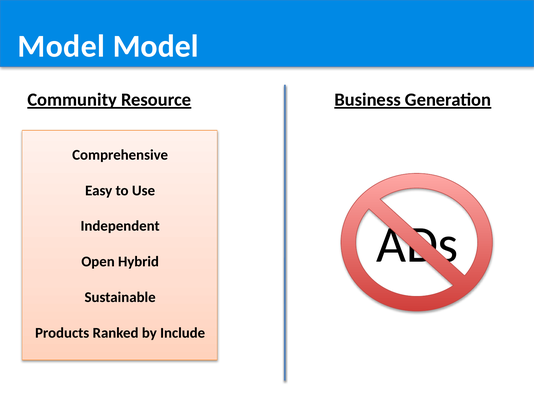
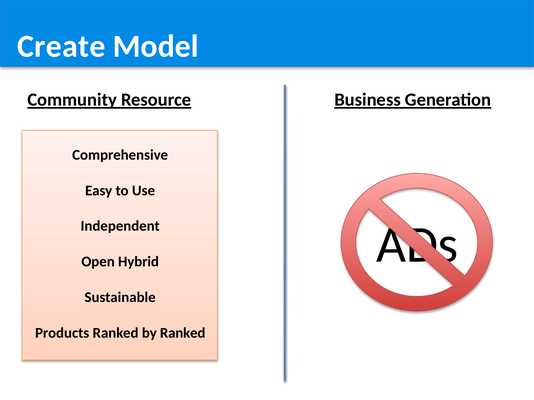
Model: Model -> Create (61, 46)
by Include: Include -> Ranked (183, 333)
